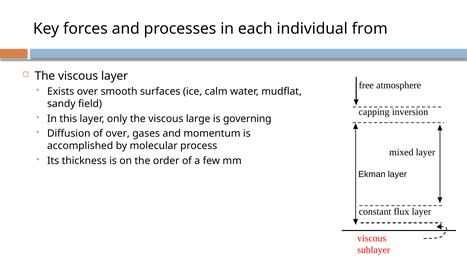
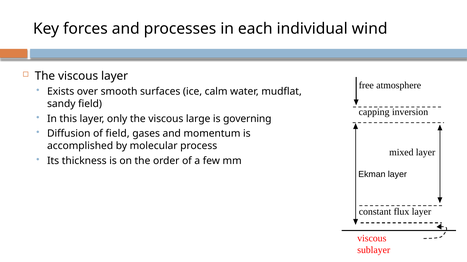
from: from -> wind (370, 29)
of over: over -> field (118, 134)
